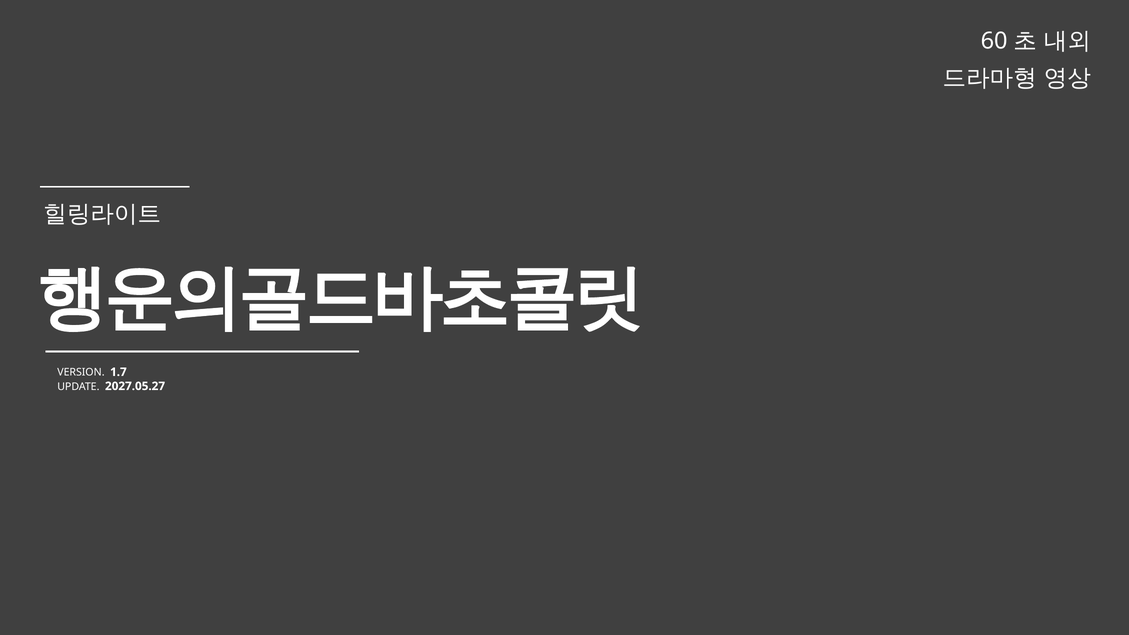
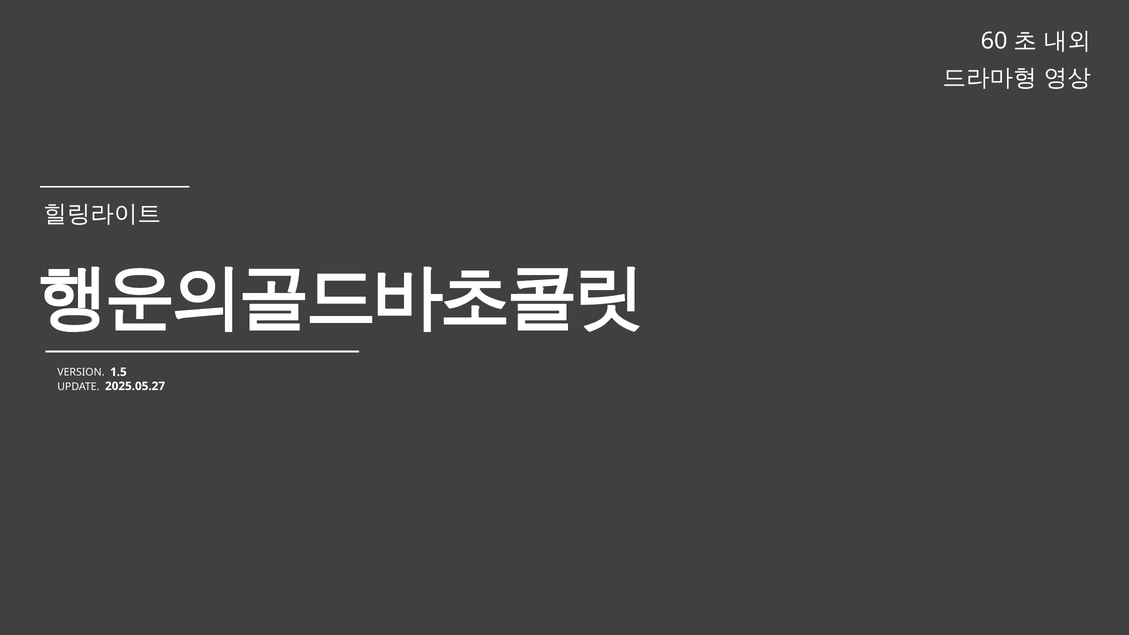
1.7: 1.7 -> 1.5 (118, 372)
2027.05.27: 2027.05.27 -> 2025.05.27 (135, 386)
